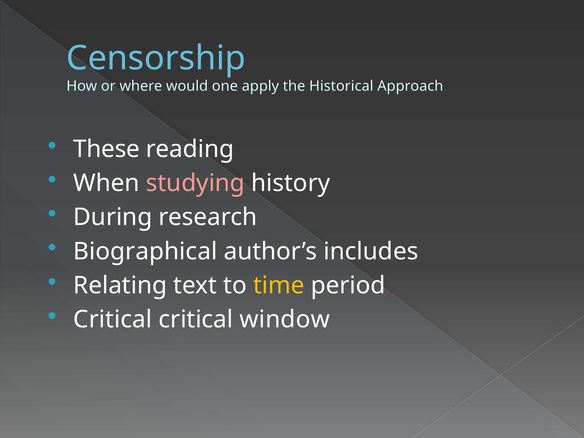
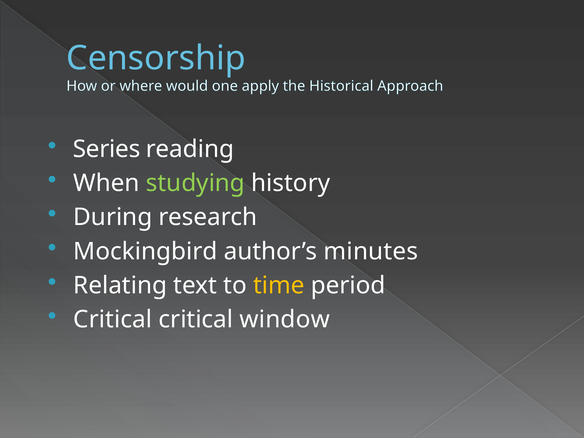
These: These -> Series (107, 149)
studying colour: pink -> light green (195, 183)
Biographical: Biographical -> Mockingbird (145, 251)
includes: includes -> minutes (371, 251)
